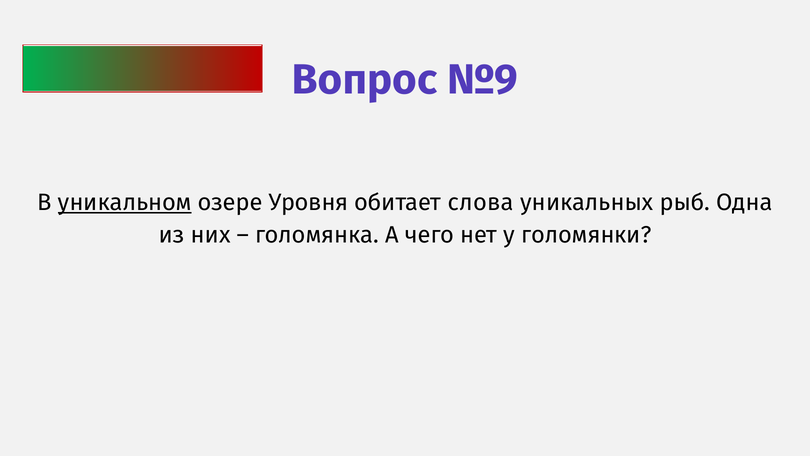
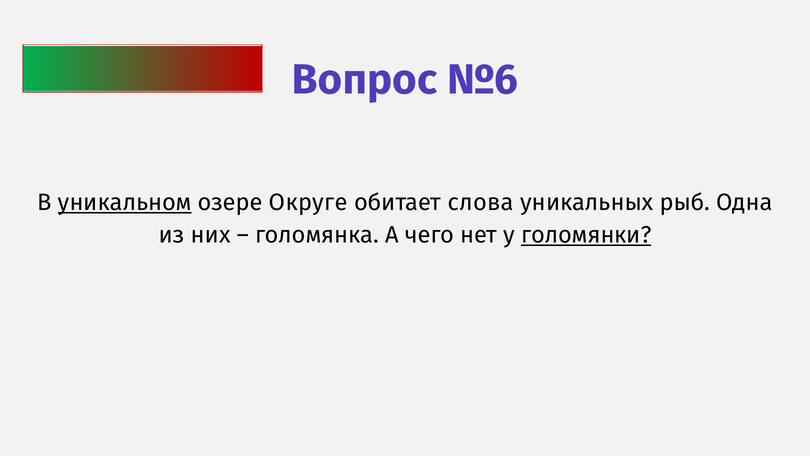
№9: №9 -> №6 (483, 80)
Уровня: Уровня -> Округе (308, 202)
голомянки underline: none -> present (586, 235)
